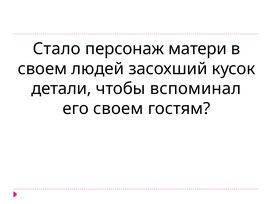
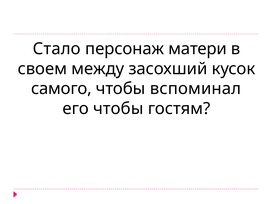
людей: людей -> между (98, 69)
детали: детали -> самого (61, 89)
его своем: своем -> чтобы (118, 109)
